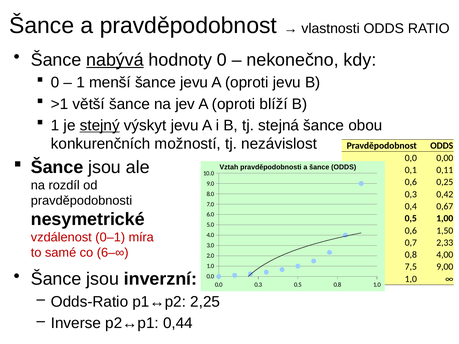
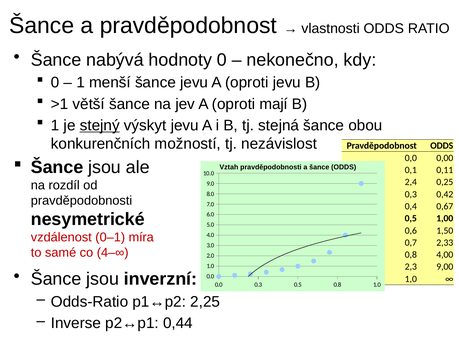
nabývá underline: present -> none (115, 60)
blíží: blíží -> mají (274, 104)
0,6: 0,6 -> 2,4 (411, 182)
6–∞: 6–∞ -> 4–∞ (113, 253)
7,5: 7,5 -> 2,3 (411, 267)
